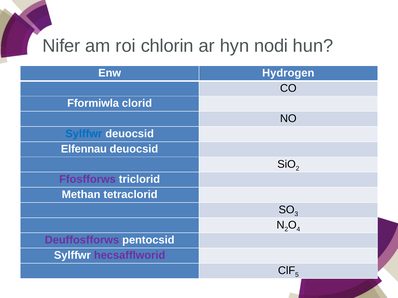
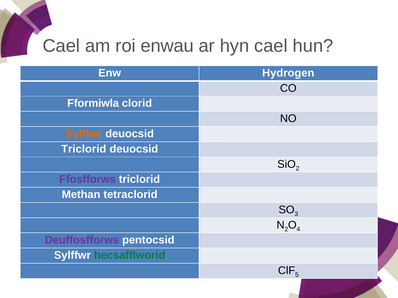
Nifer: Nifer -> Cael (61, 46)
chlorin: chlorin -> enwau (167, 46)
hyn nodi: nodi -> cael (271, 46)
Sylffwr colour: blue -> orange (84, 134)
Elfennau: Elfennau -> Triclorid (84, 149)
hecsafflworid colour: purple -> green (130, 256)
